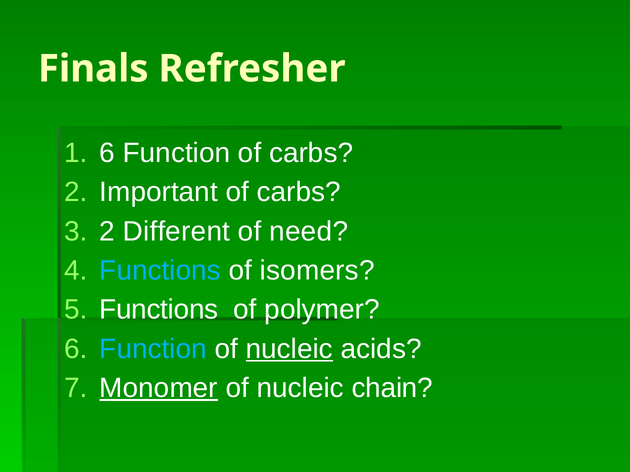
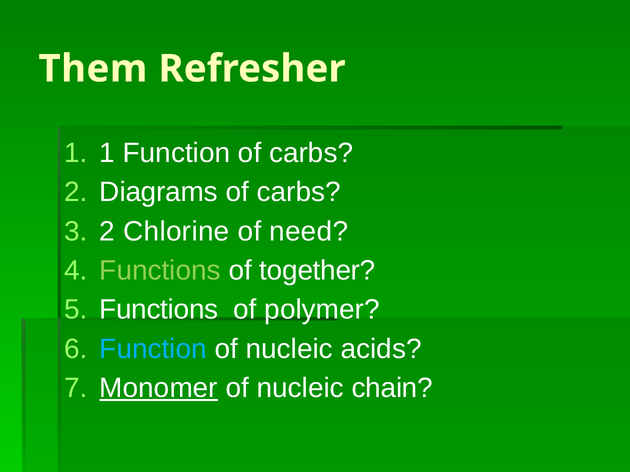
Finals: Finals -> Them (93, 69)
6: 6 -> 1 (107, 153)
Important: Important -> Diagrams (159, 192)
Different: Different -> Chlorine (176, 232)
Functions colour: light blue -> light green (160, 271)
isomers: isomers -> together (317, 271)
nucleic underline: present -> none (289, 349)
